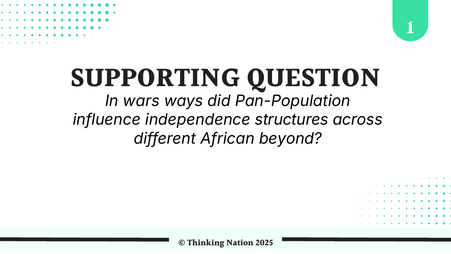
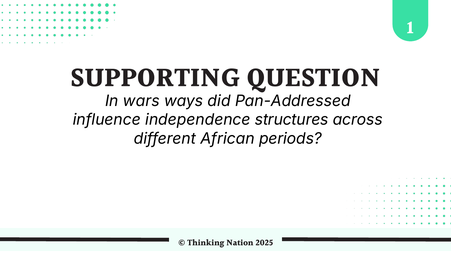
Pan-Population: Pan-Population -> Pan-Addressed (293, 101)
beyond: beyond -> periods (291, 138)
